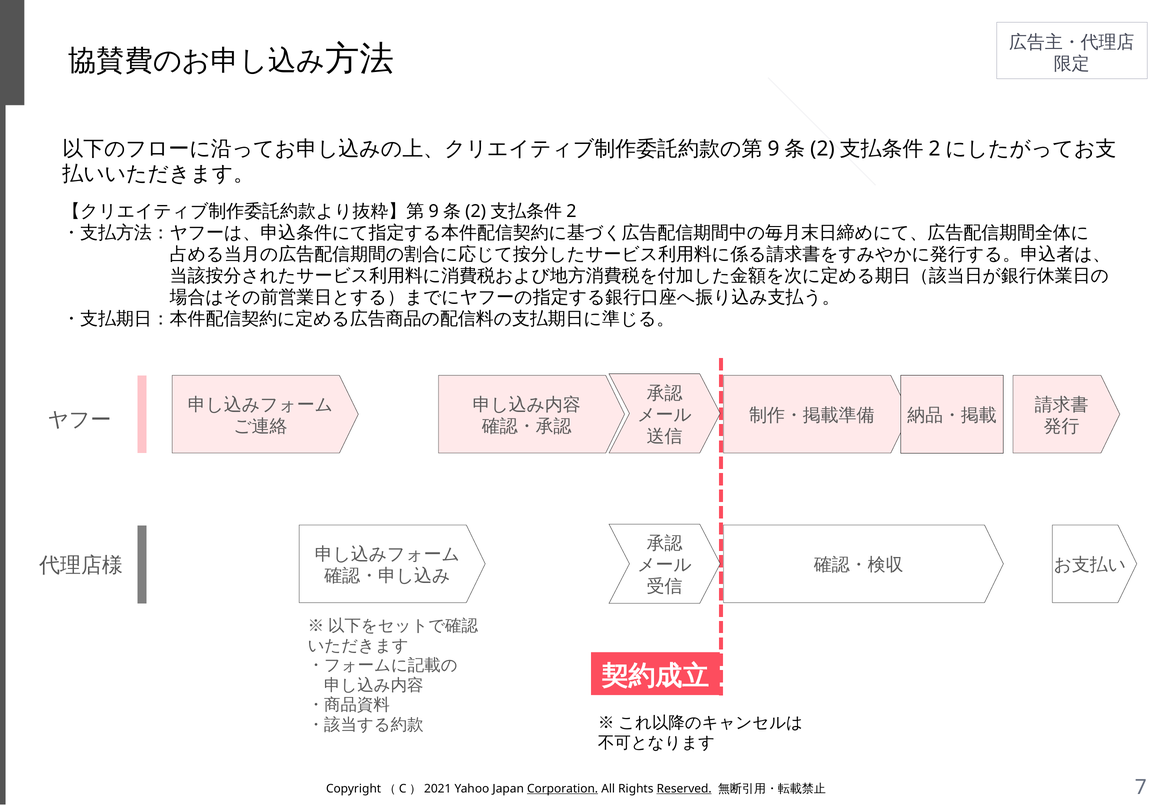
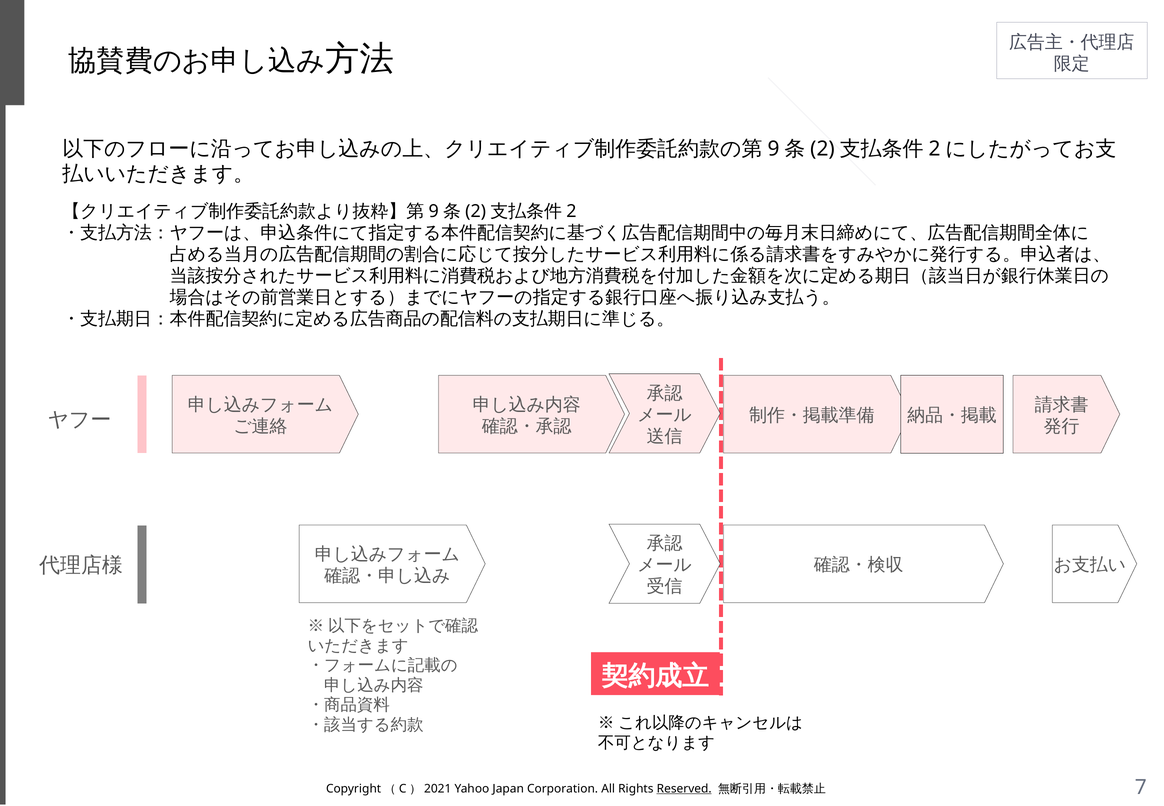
Corporation underline: present -> none (563, 788)
